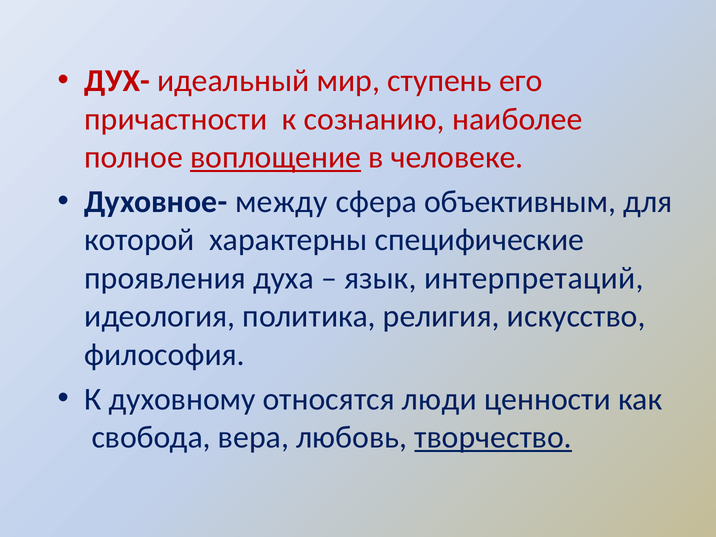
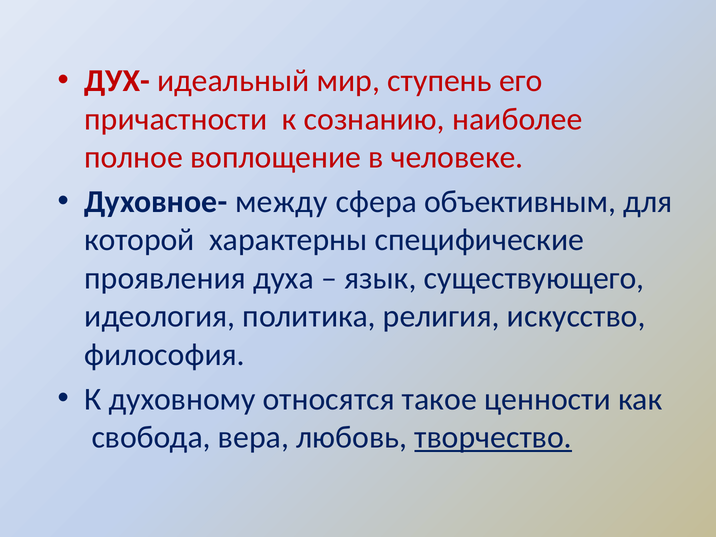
воплощение underline: present -> none (276, 157)
интерпретаций: интерпретаций -> существующего (534, 278)
люди: люди -> такое (439, 399)
